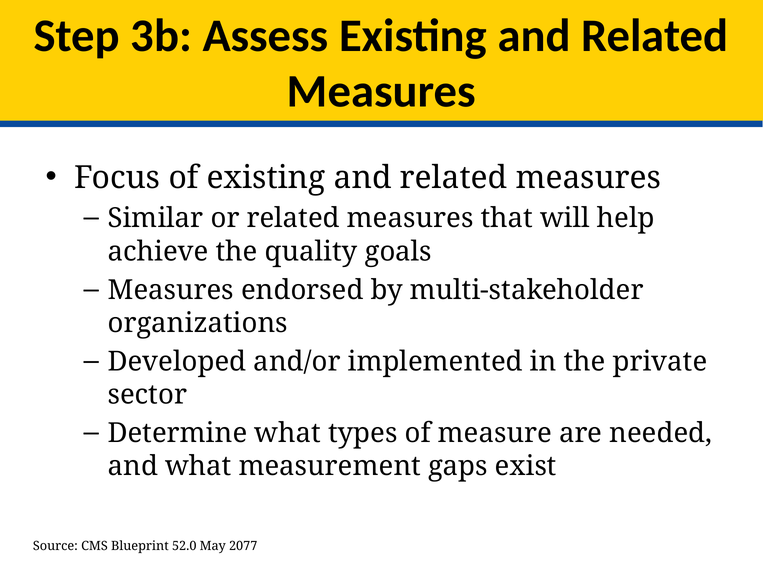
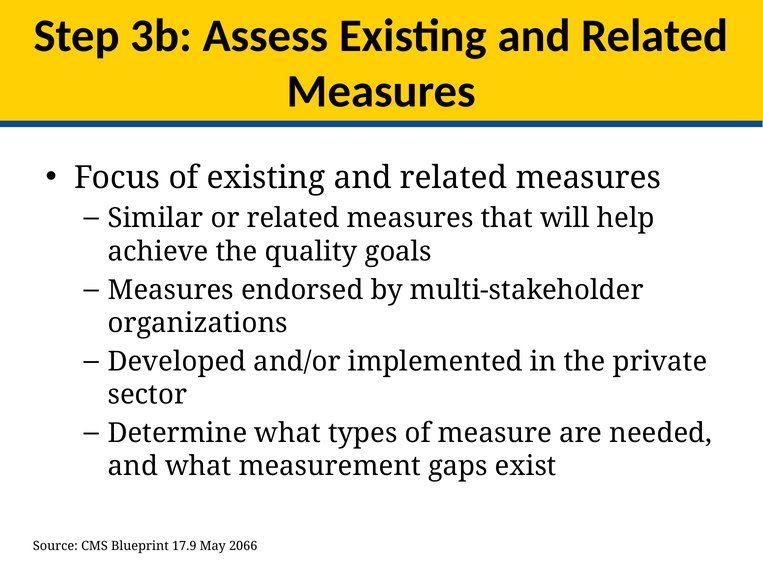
52.0: 52.0 -> 17.9 (184, 546)
2077: 2077 -> 2066 (243, 546)
